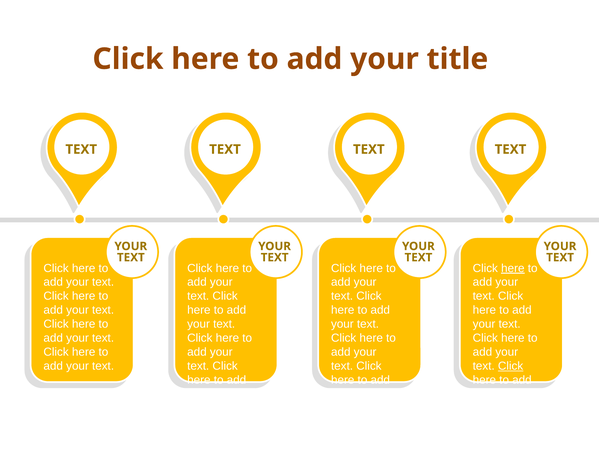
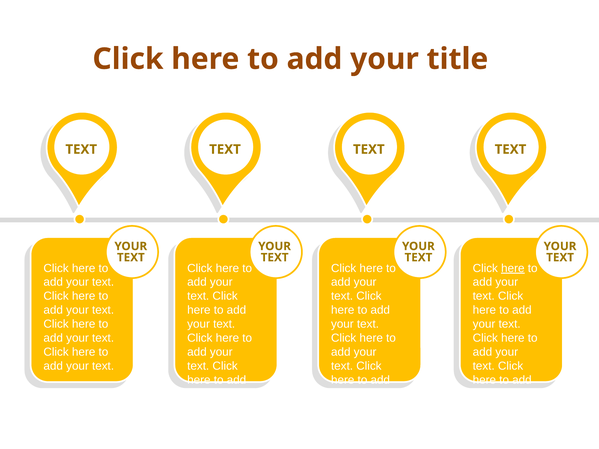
Click underline: present -> none (511, 366)
